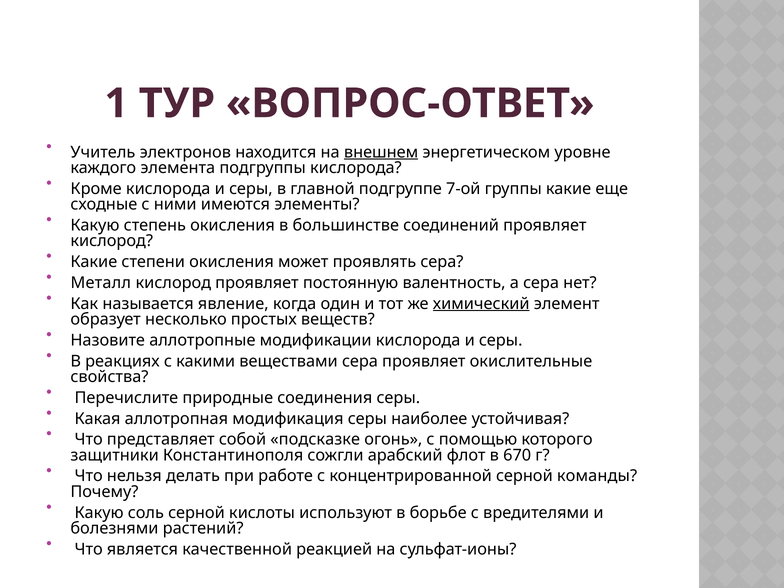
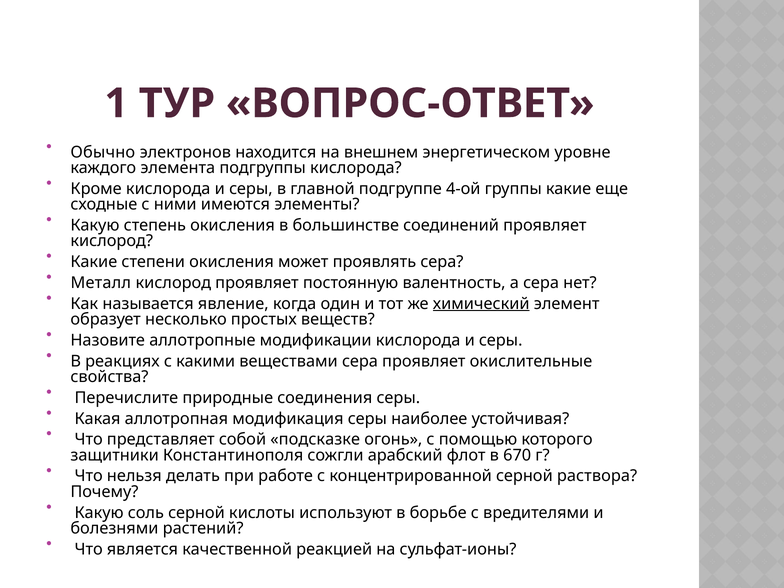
Учитель: Учитель -> Обычно (103, 152)
внешнем underline: present -> none (381, 152)
7-ой: 7-ой -> 4-ой (463, 189)
команды: команды -> раствора (597, 476)
